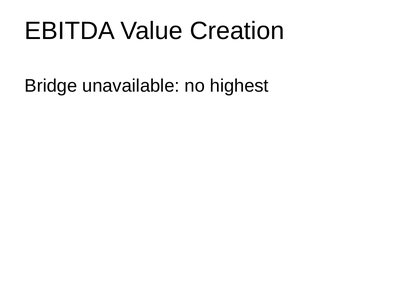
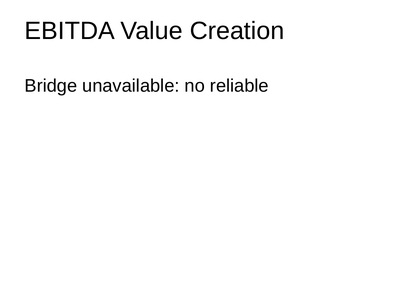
highest: highest -> reliable (239, 86)
